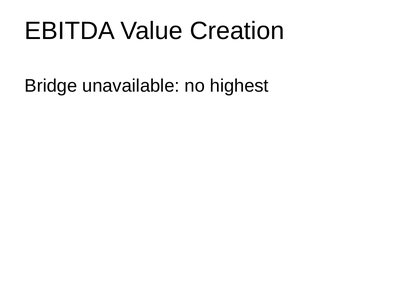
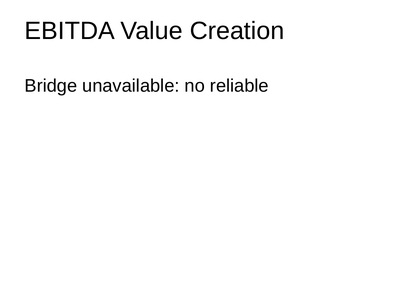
highest: highest -> reliable (239, 86)
